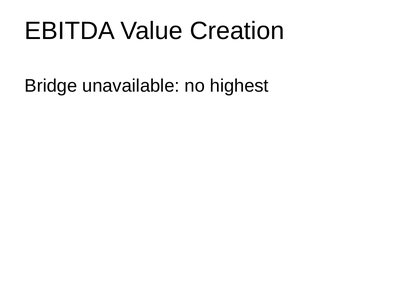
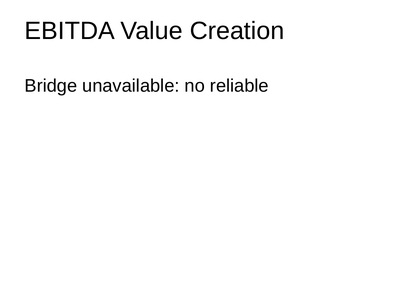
highest: highest -> reliable (239, 86)
